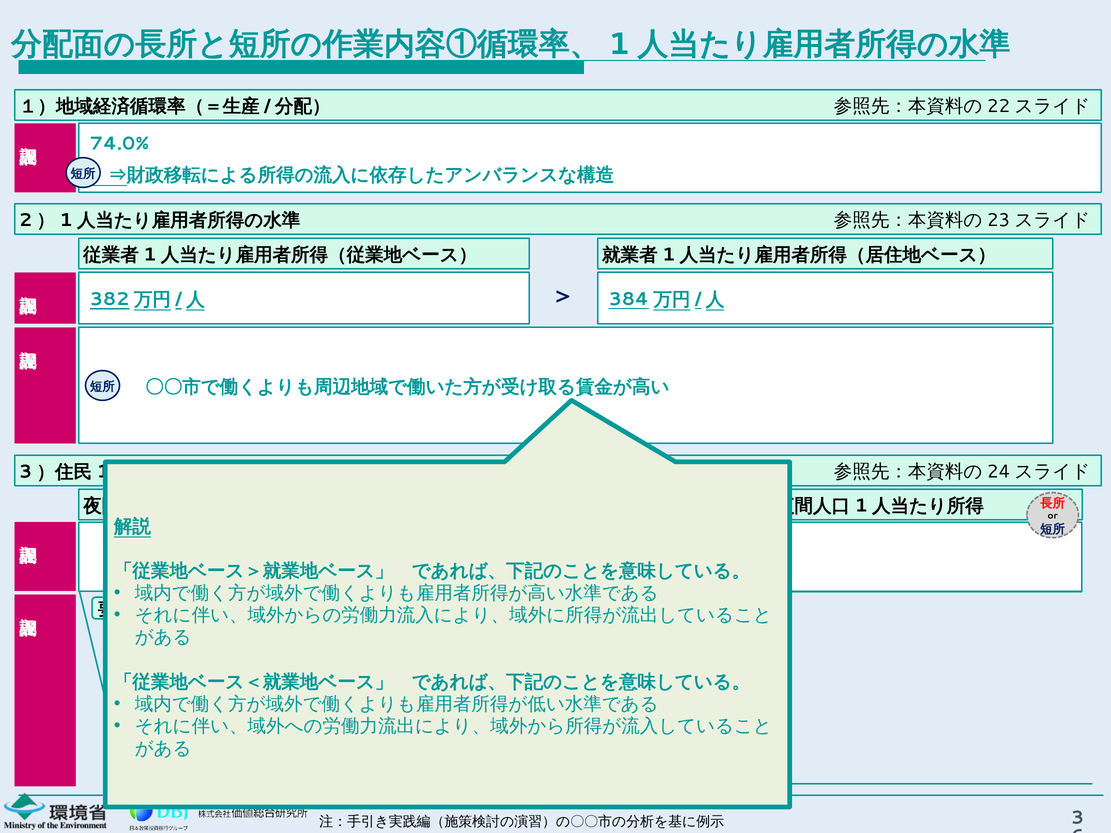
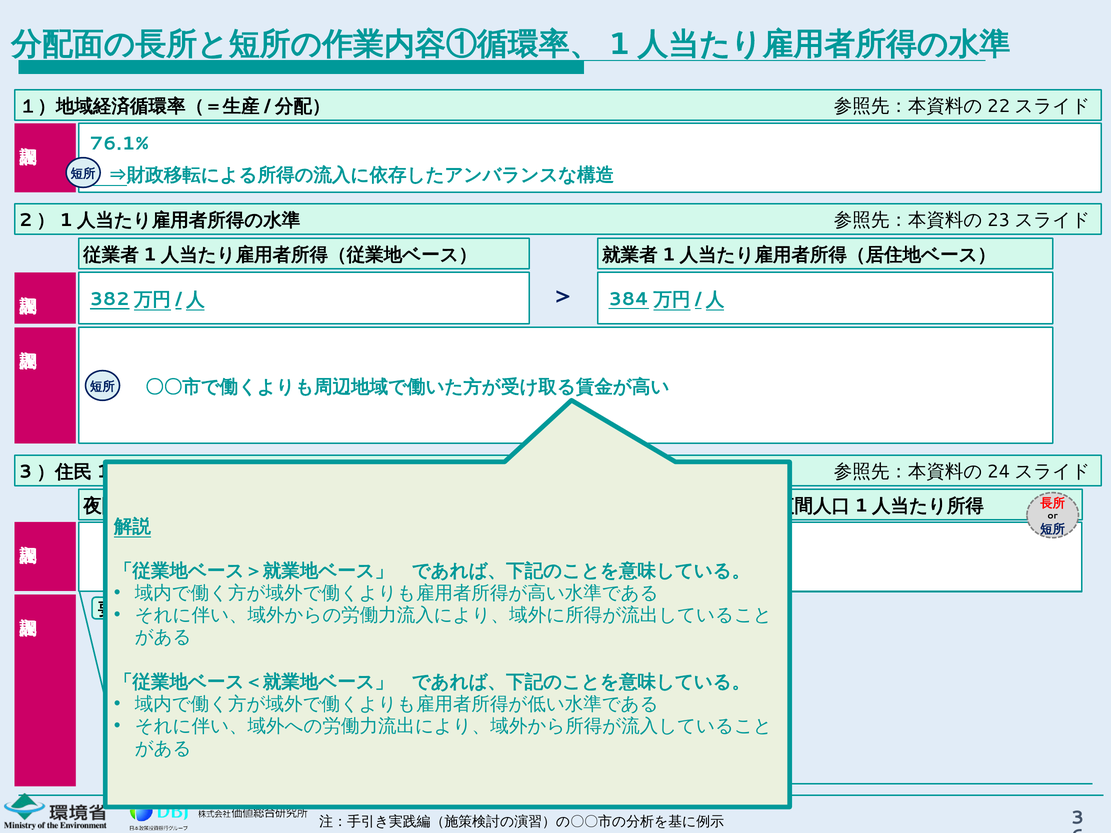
74.0%: 74.0% -> 76.1% (119, 143)
